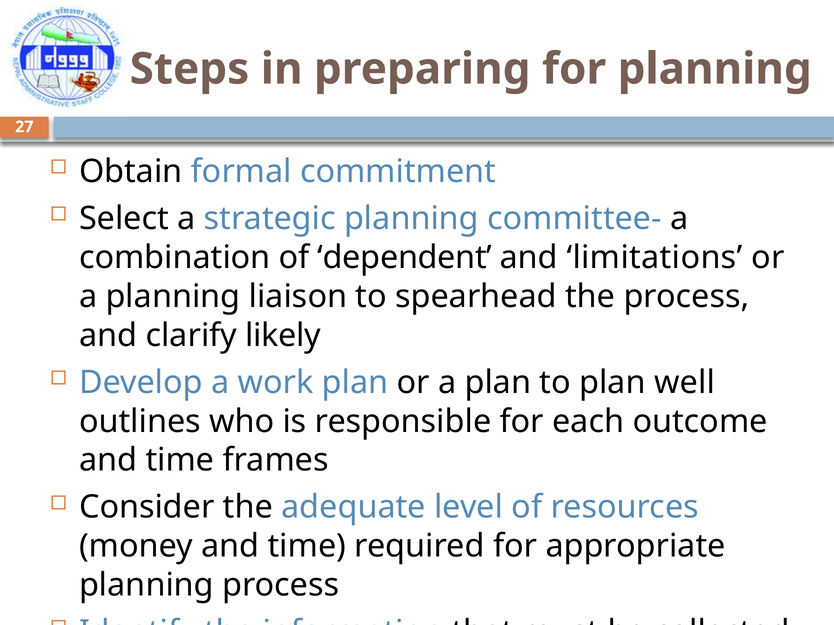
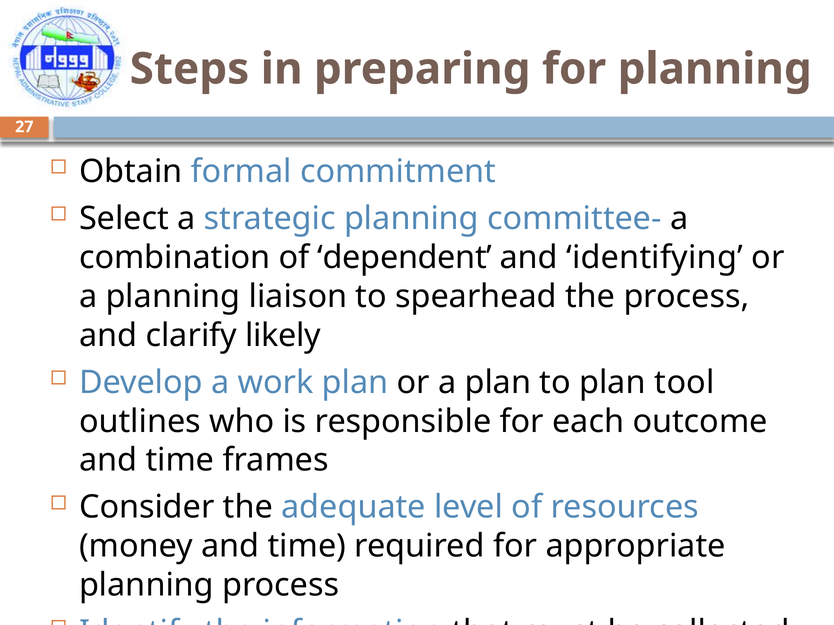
limitations: limitations -> identifying (655, 258)
well: well -> tool (685, 383)
